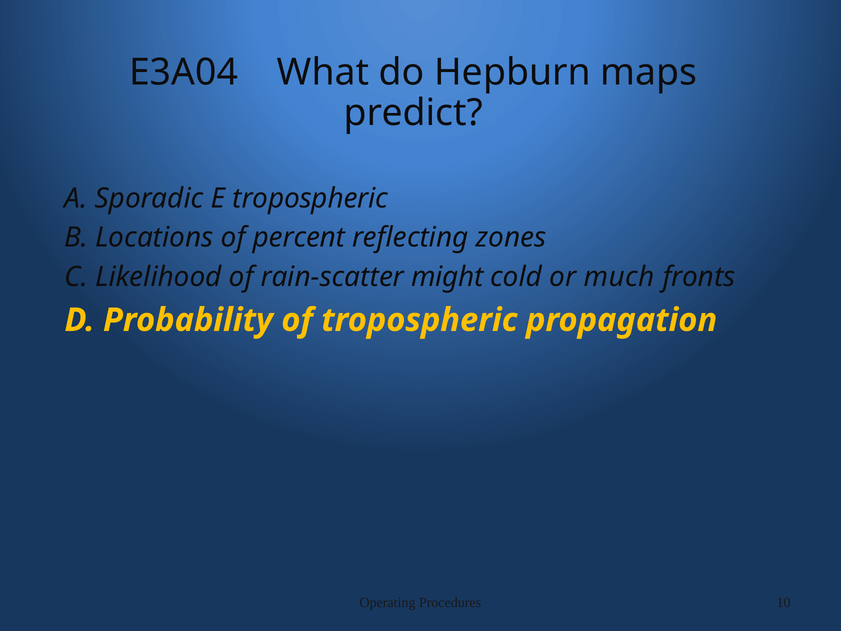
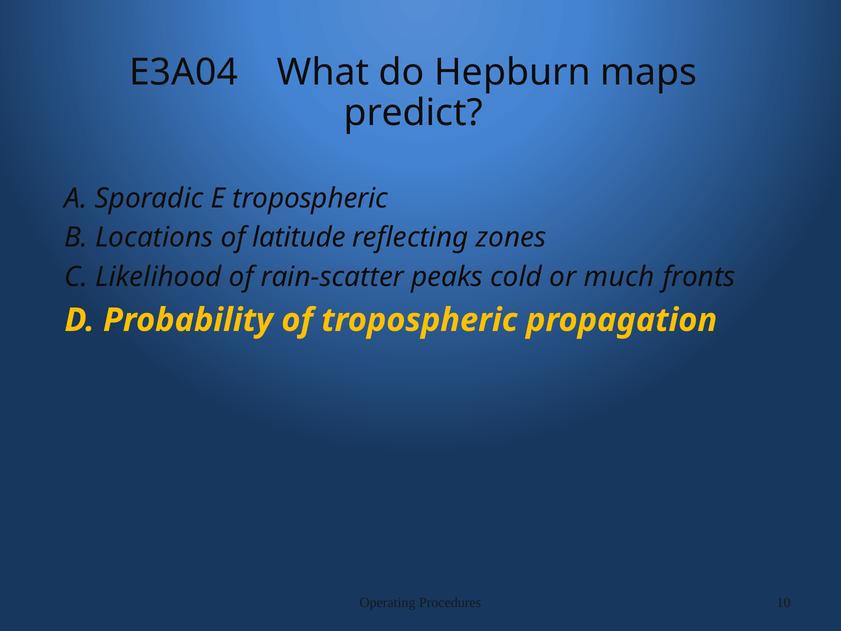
percent: percent -> latitude (299, 237)
might: might -> peaks (447, 277)
